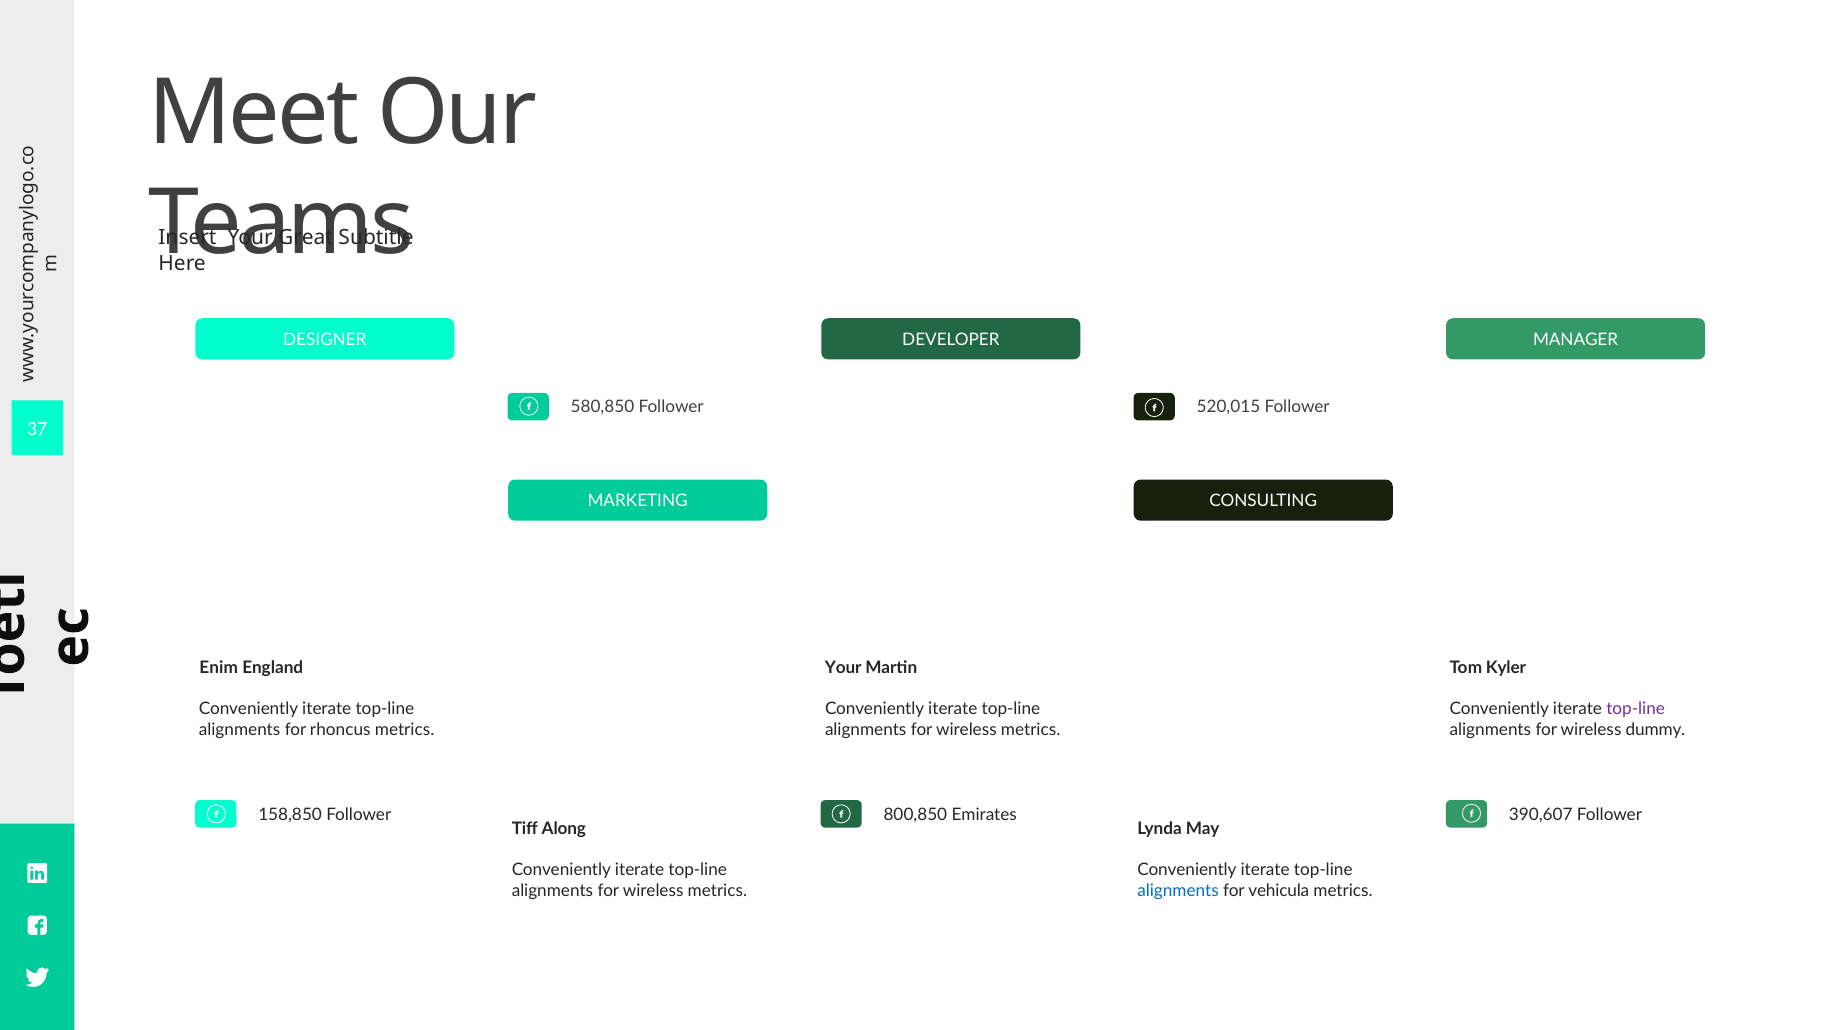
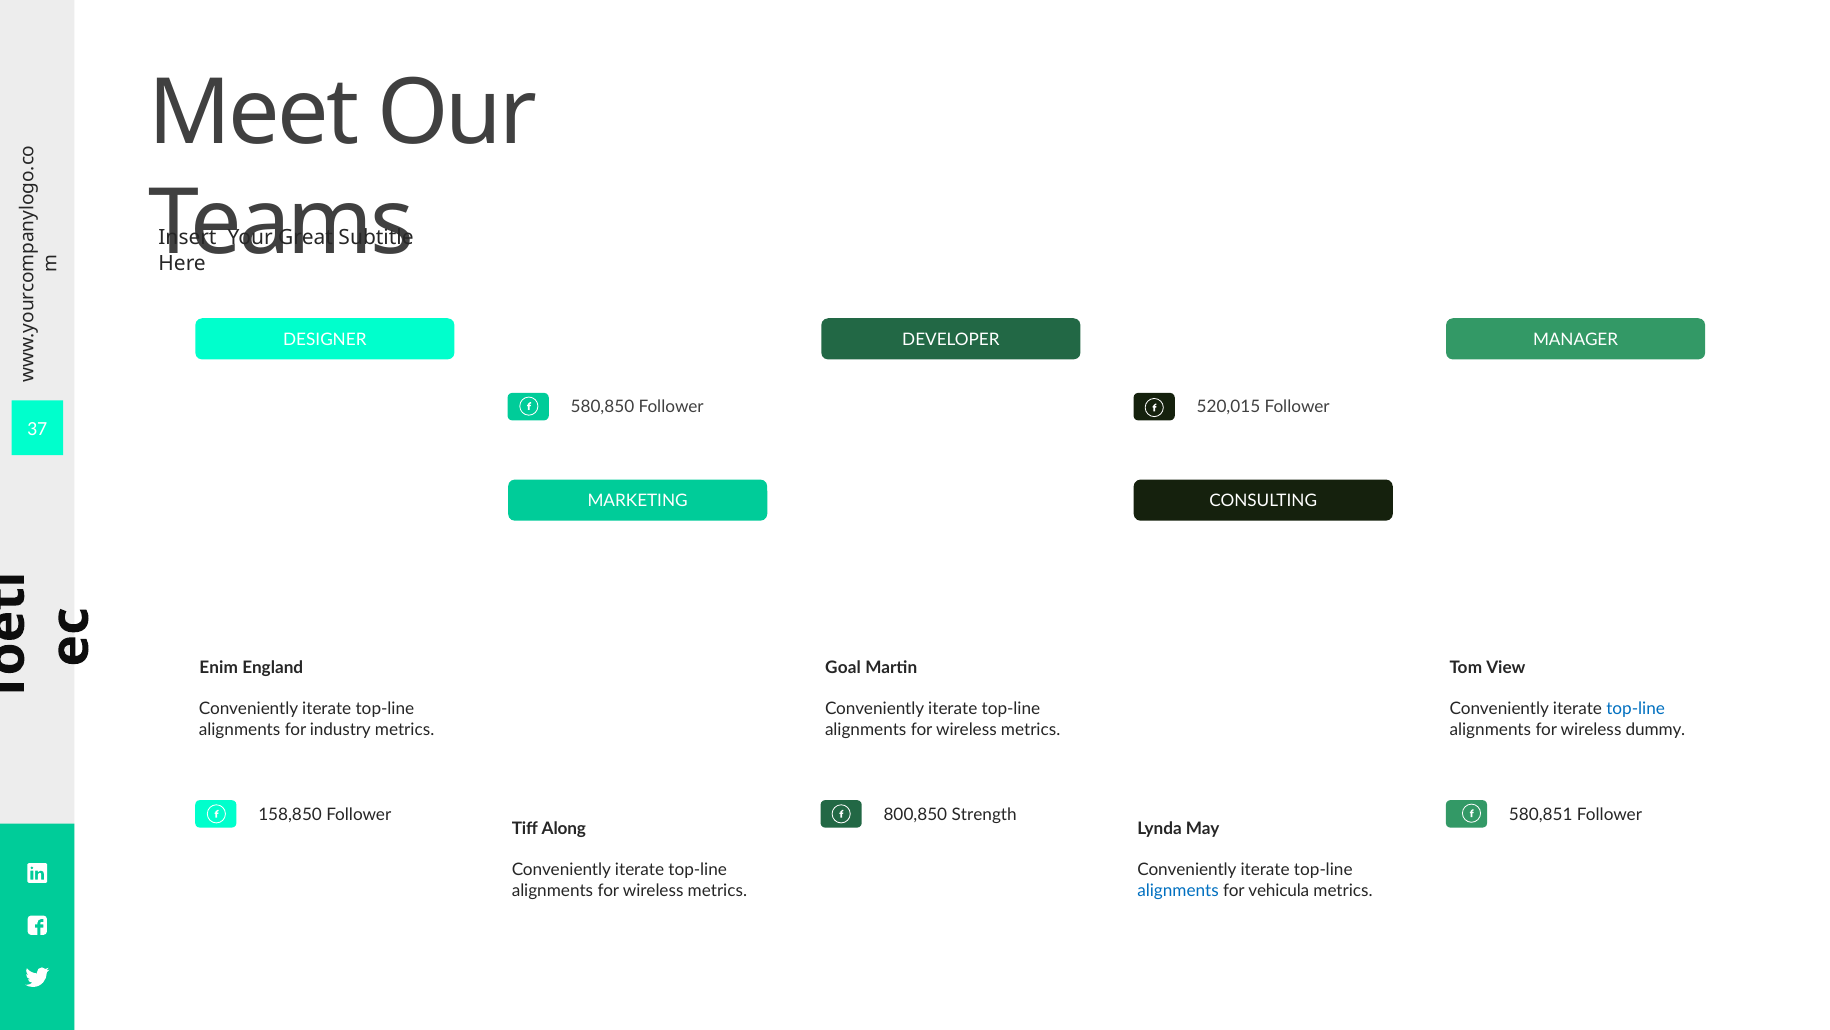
Your: Your -> Goal (843, 667)
Kyler: Kyler -> View (1506, 667)
top-line colour: purple -> blue (1636, 708)
rhoncus: rhoncus -> industry (340, 729)
Emirates: Emirates -> Strength (984, 814)
390,607: 390,607 -> 580,851 (1541, 814)
